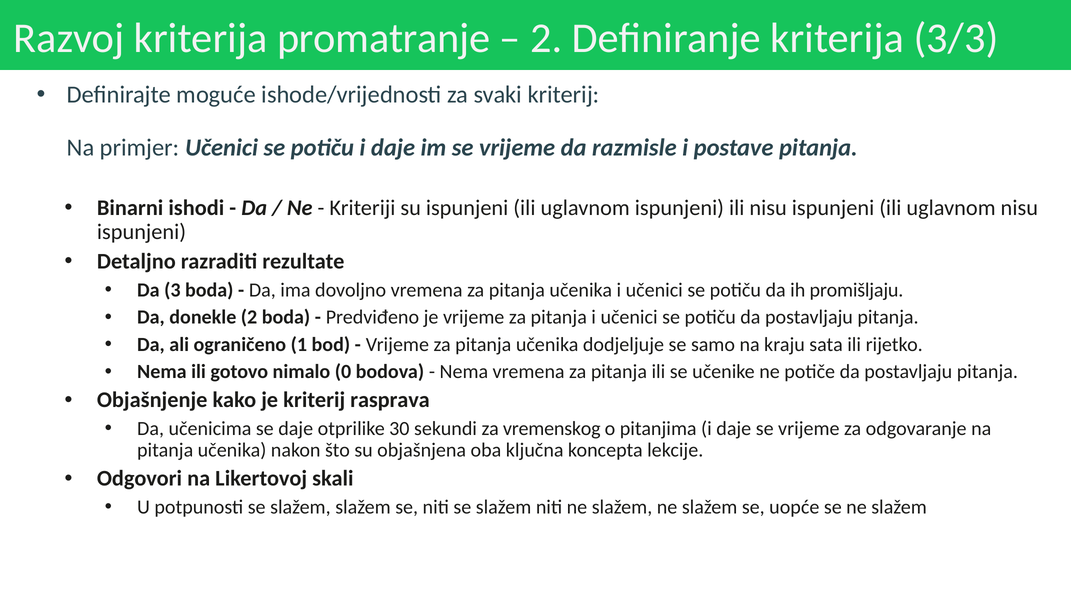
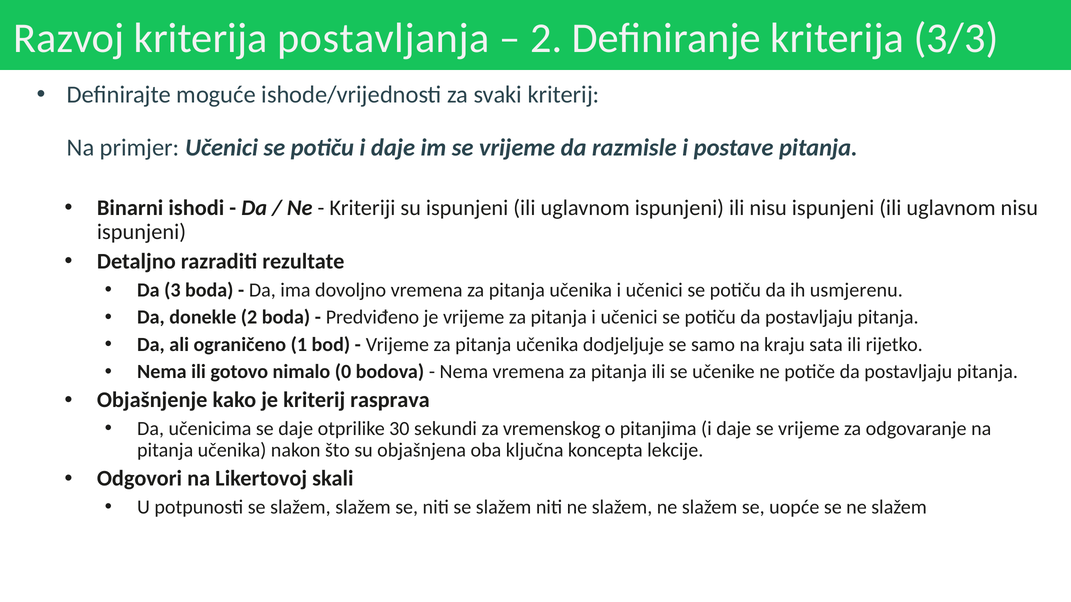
promatranje: promatranje -> postavljanja (383, 38)
promišljaju: promišljaju -> usmjerenu (856, 290)
